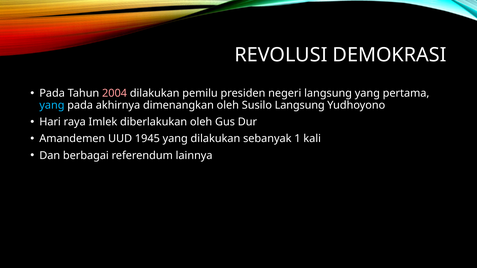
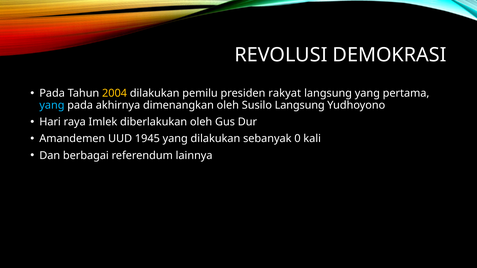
2004 colour: pink -> yellow (115, 93)
negeri: negeri -> rakyat (285, 93)
1: 1 -> 0 (297, 139)
